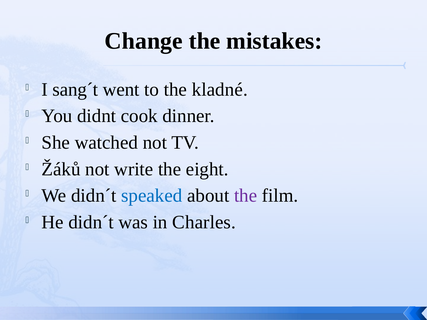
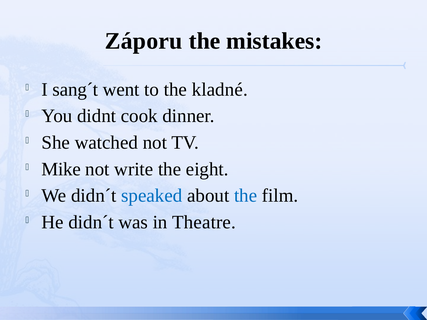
Change: Change -> Záporu (144, 41)
Žáků: Žáků -> Mike (61, 169)
the colour: purple -> blue (246, 196)
Charles: Charles -> Theatre (204, 222)
